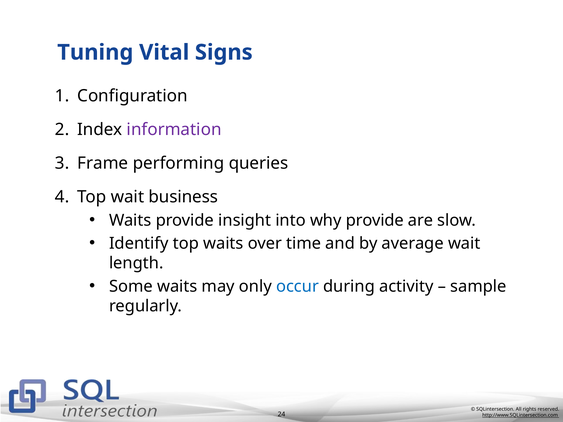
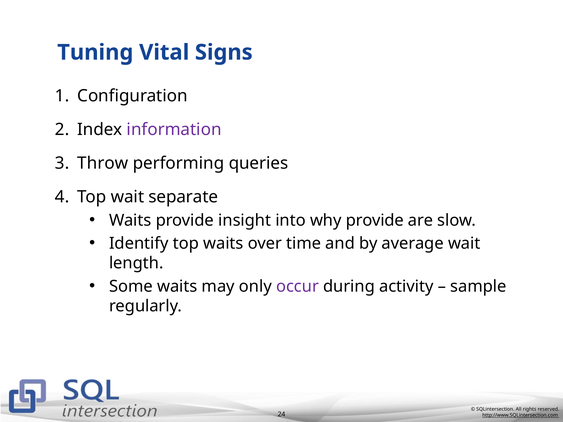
Frame: Frame -> Throw (103, 163)
business: business -> separate (183, 197)
occur colour: blue -> purple (297, 286)
